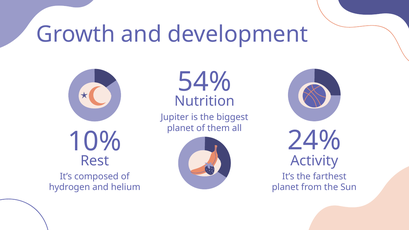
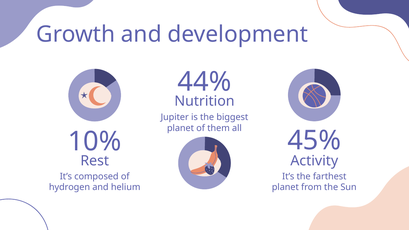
54%: 54% -> 44% (204, 82)
24%: 24% -> 45% (314, 140)
